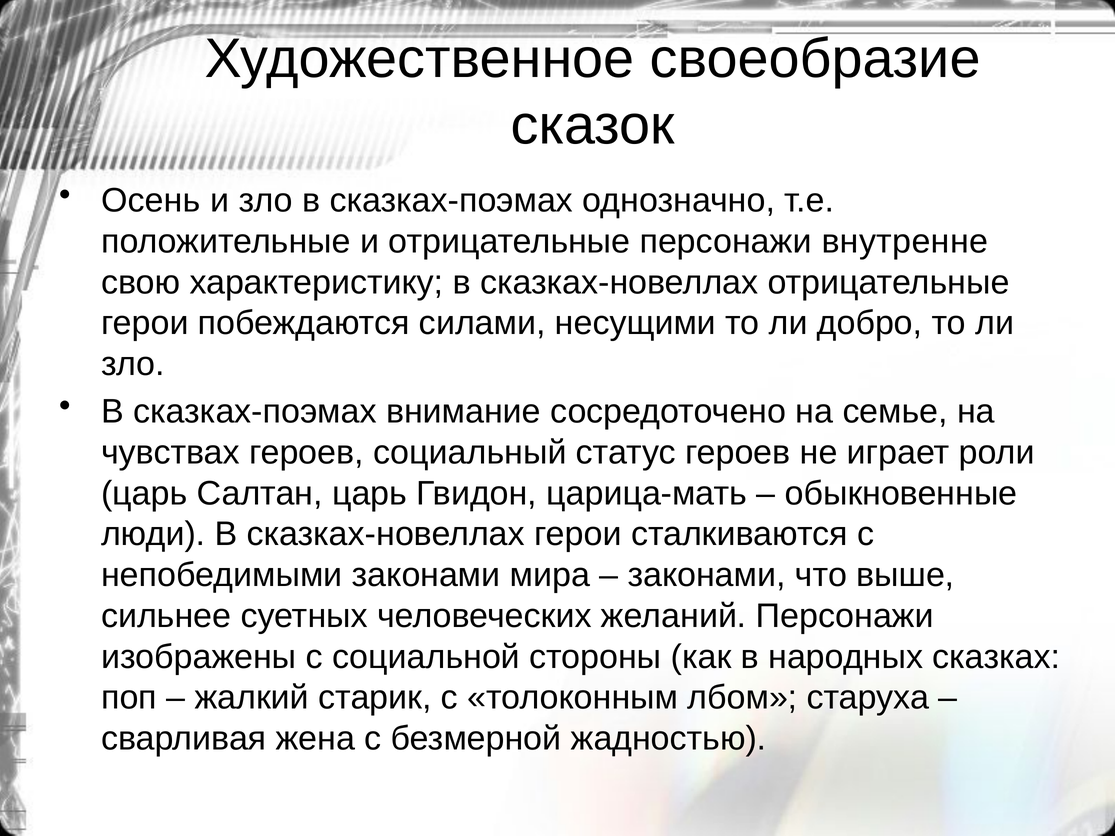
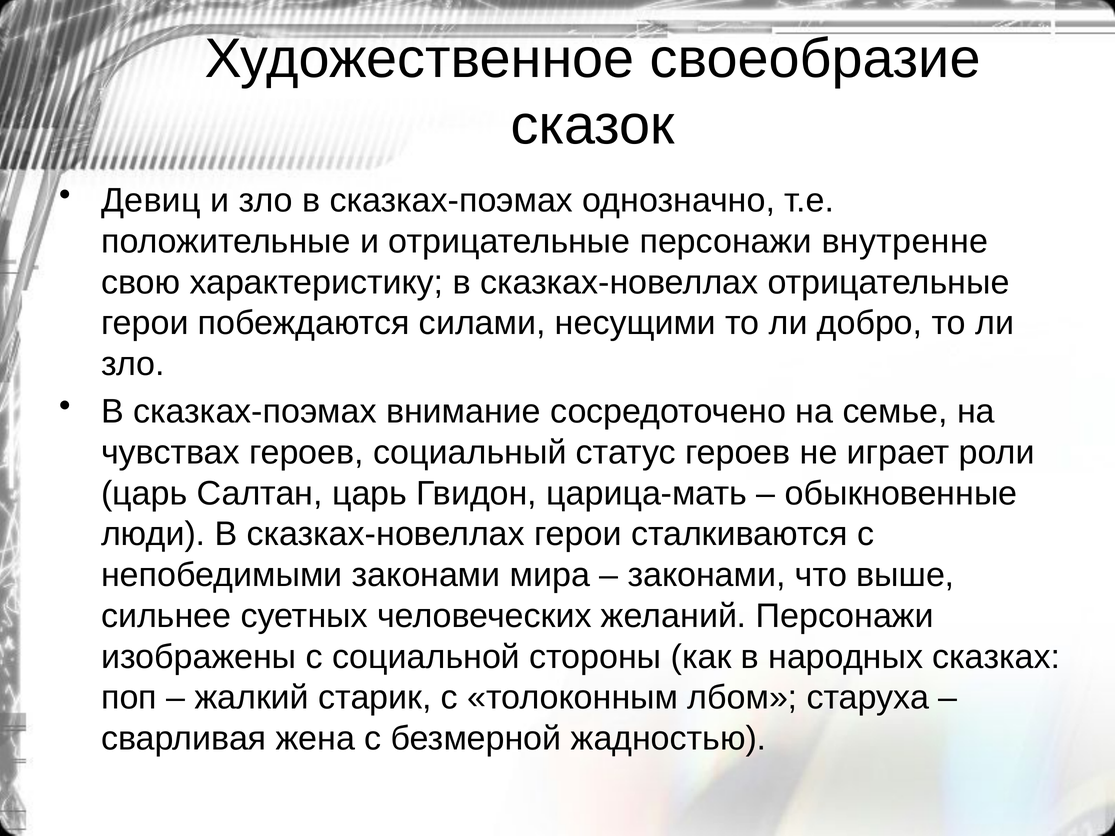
Осень: Осень -> Девиц (151, 201)
